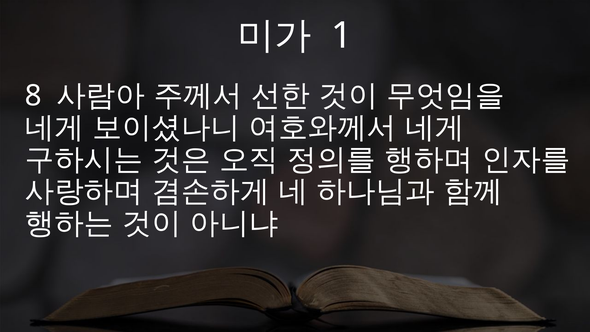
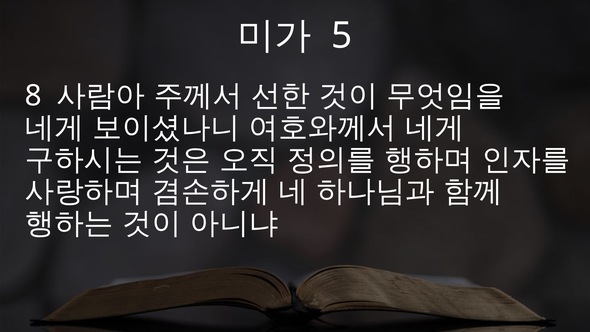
1: 1 -> 5 (342, 36)
